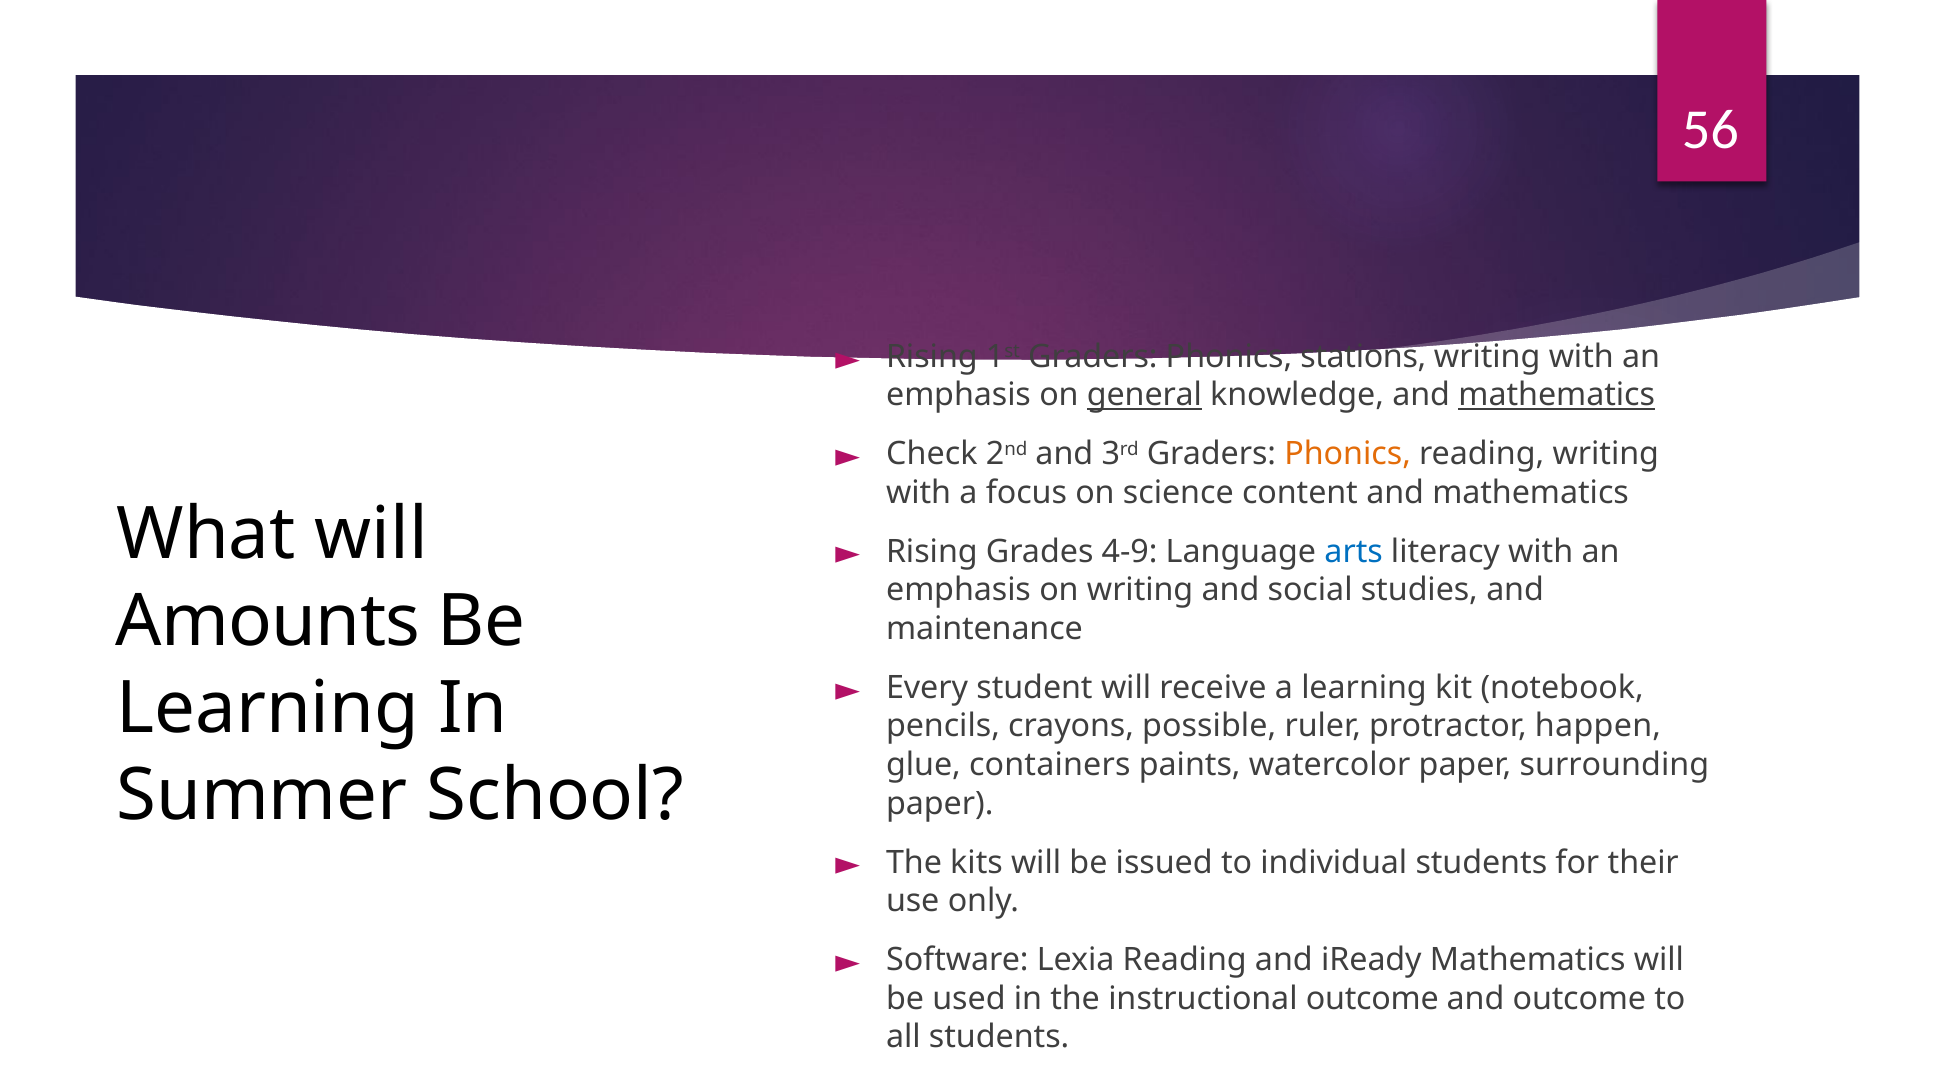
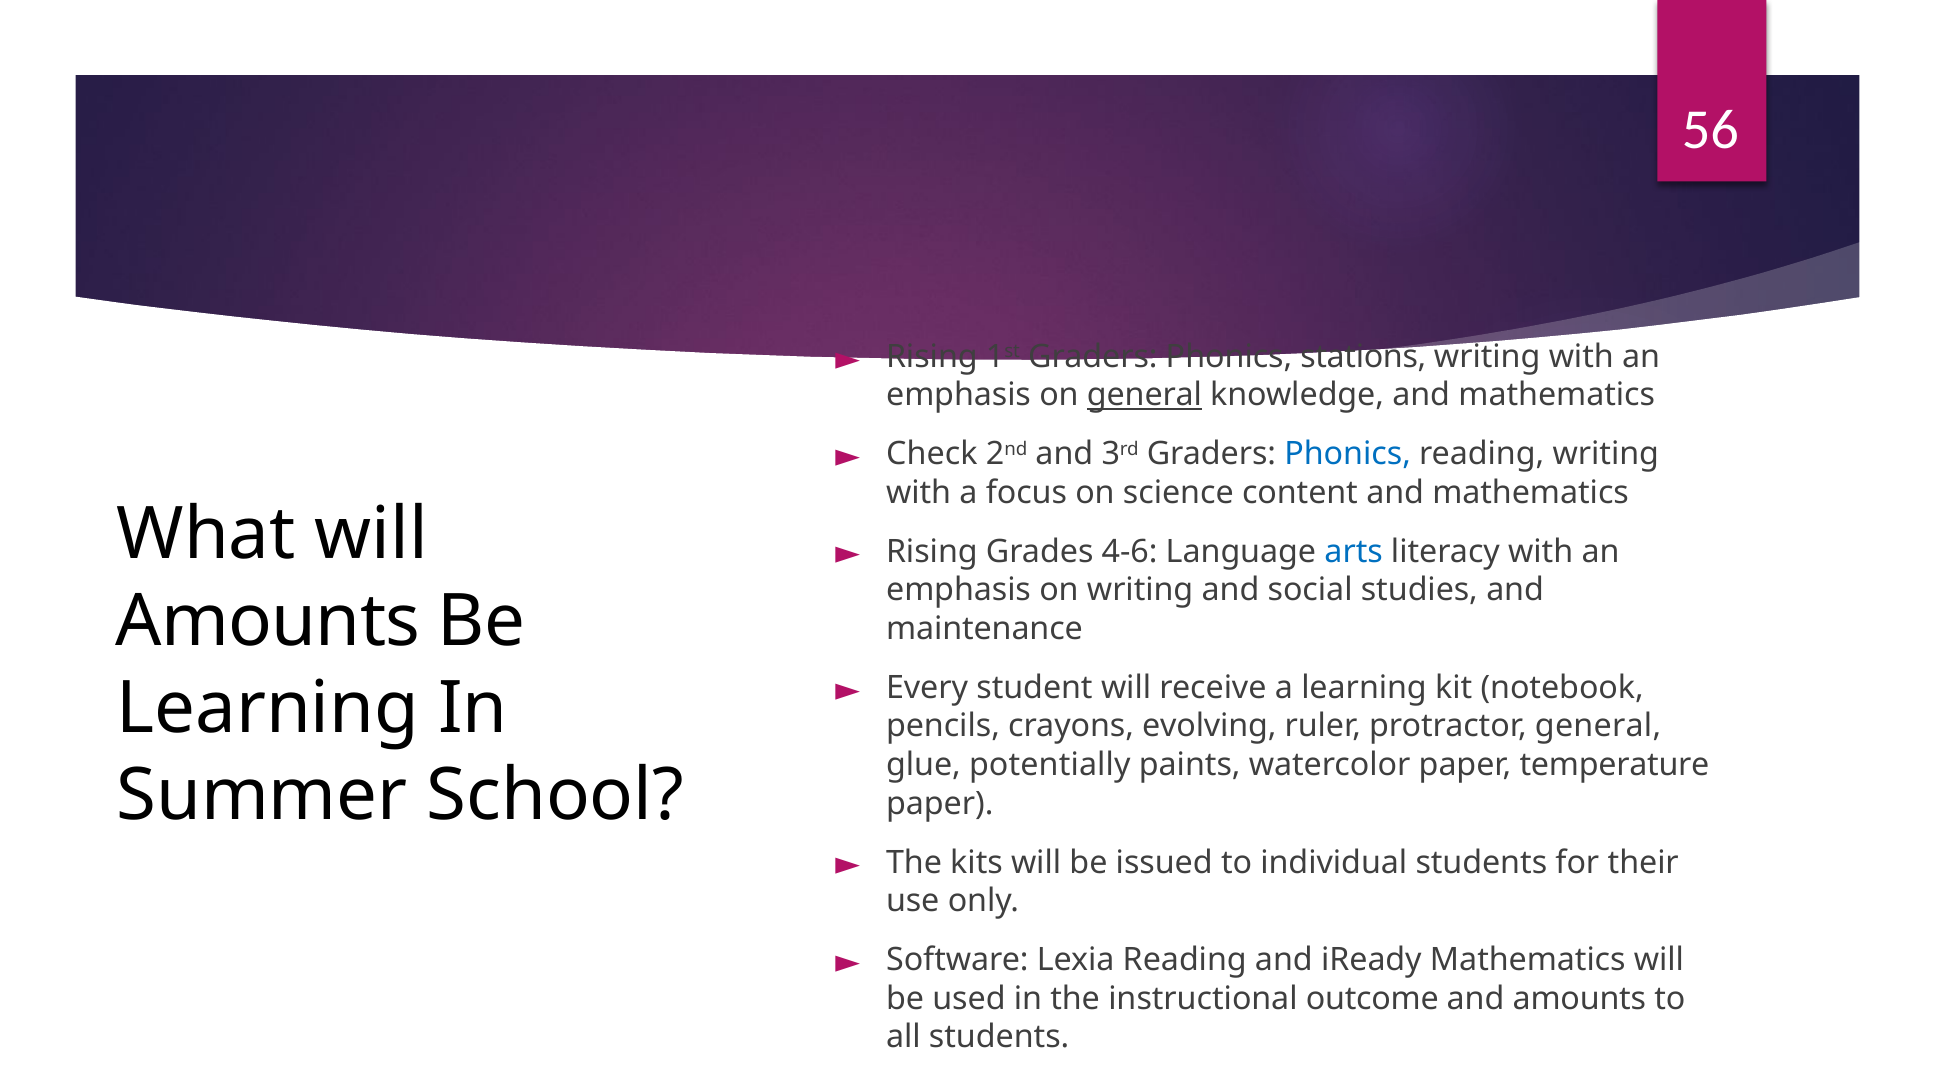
mathematics underline: present -> none (1557, 395)
Phonics colour: orange -> blue (1348, 454)
4-9: 4-9 -> 4-6 (1130, 552)
possible: possible -> evolving (1209, 726)
protractor happen: happen -> general (1598, 726)
containers: containers -> potentially (1050, 765)
surrounding: surrounding -> temperature (1615, 765)
and outcome: outcome -> amounts (1579, 998)
